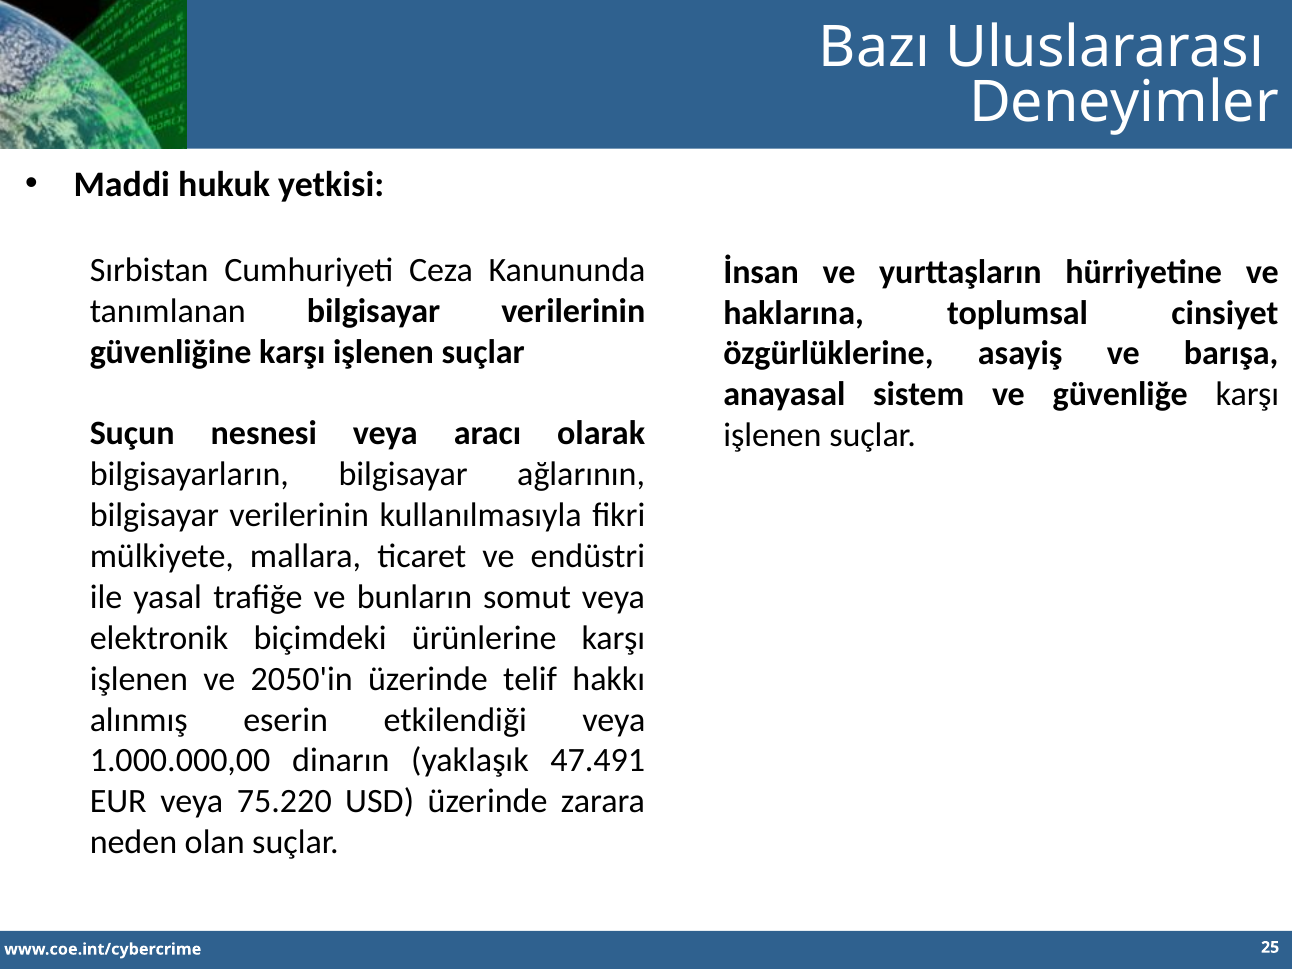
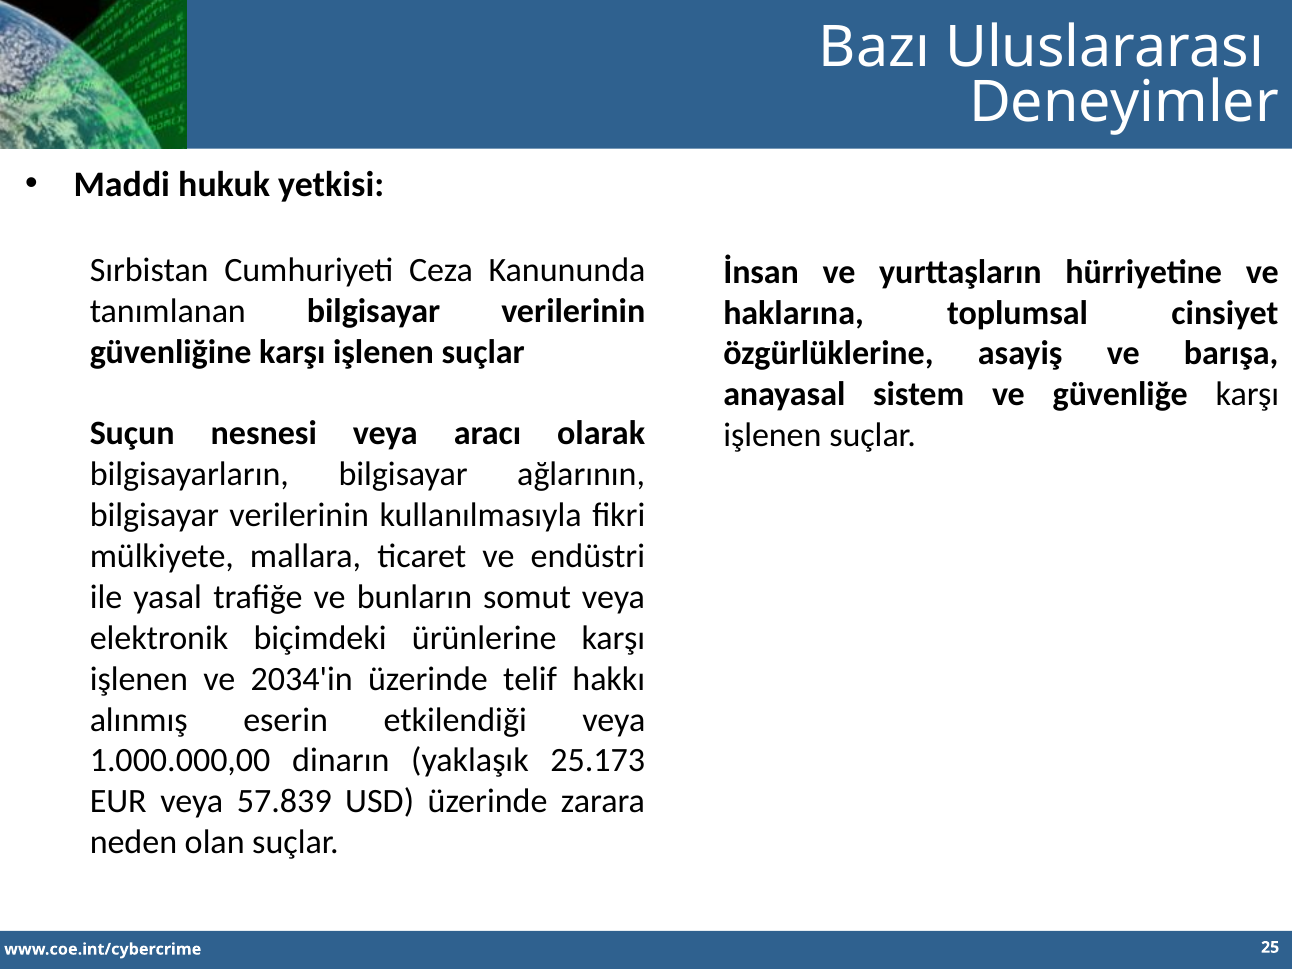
2050'in: 2050'in -> 2034'in (302, 679)
47.491: 47.491 -> 25.173 (598, 761)
75.220: 75.220 -> 57.839 (284, 802)
